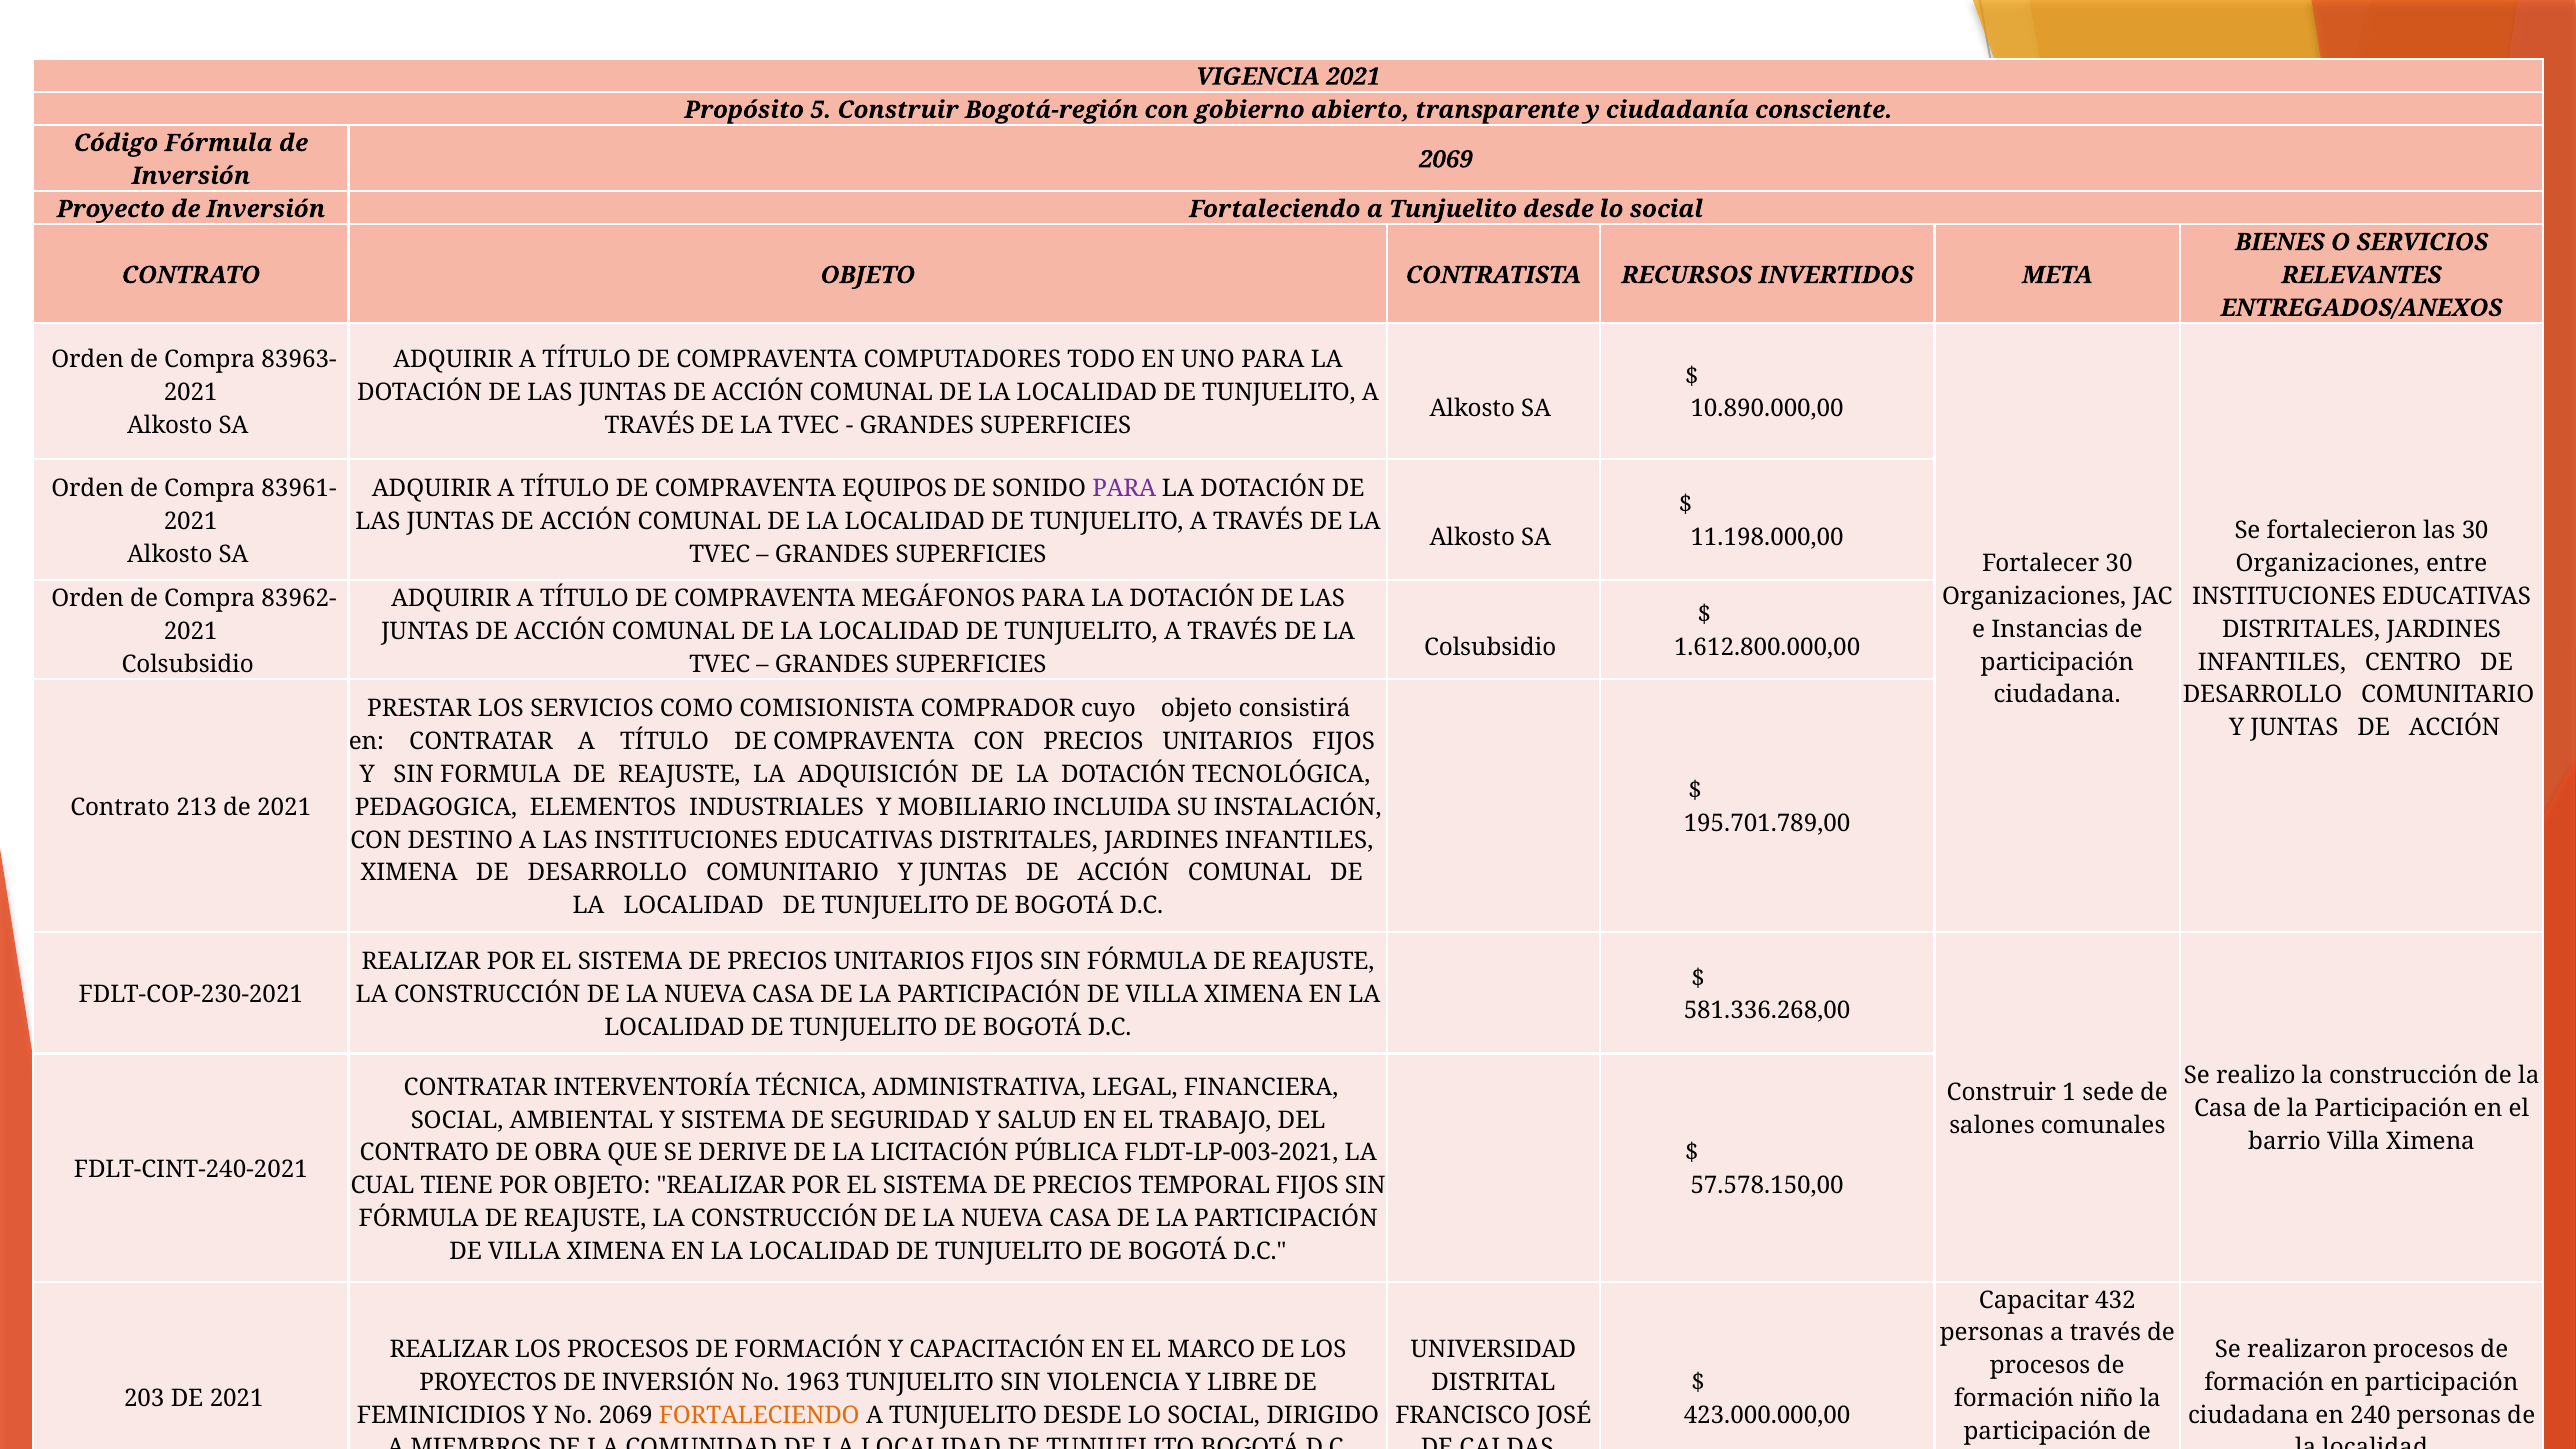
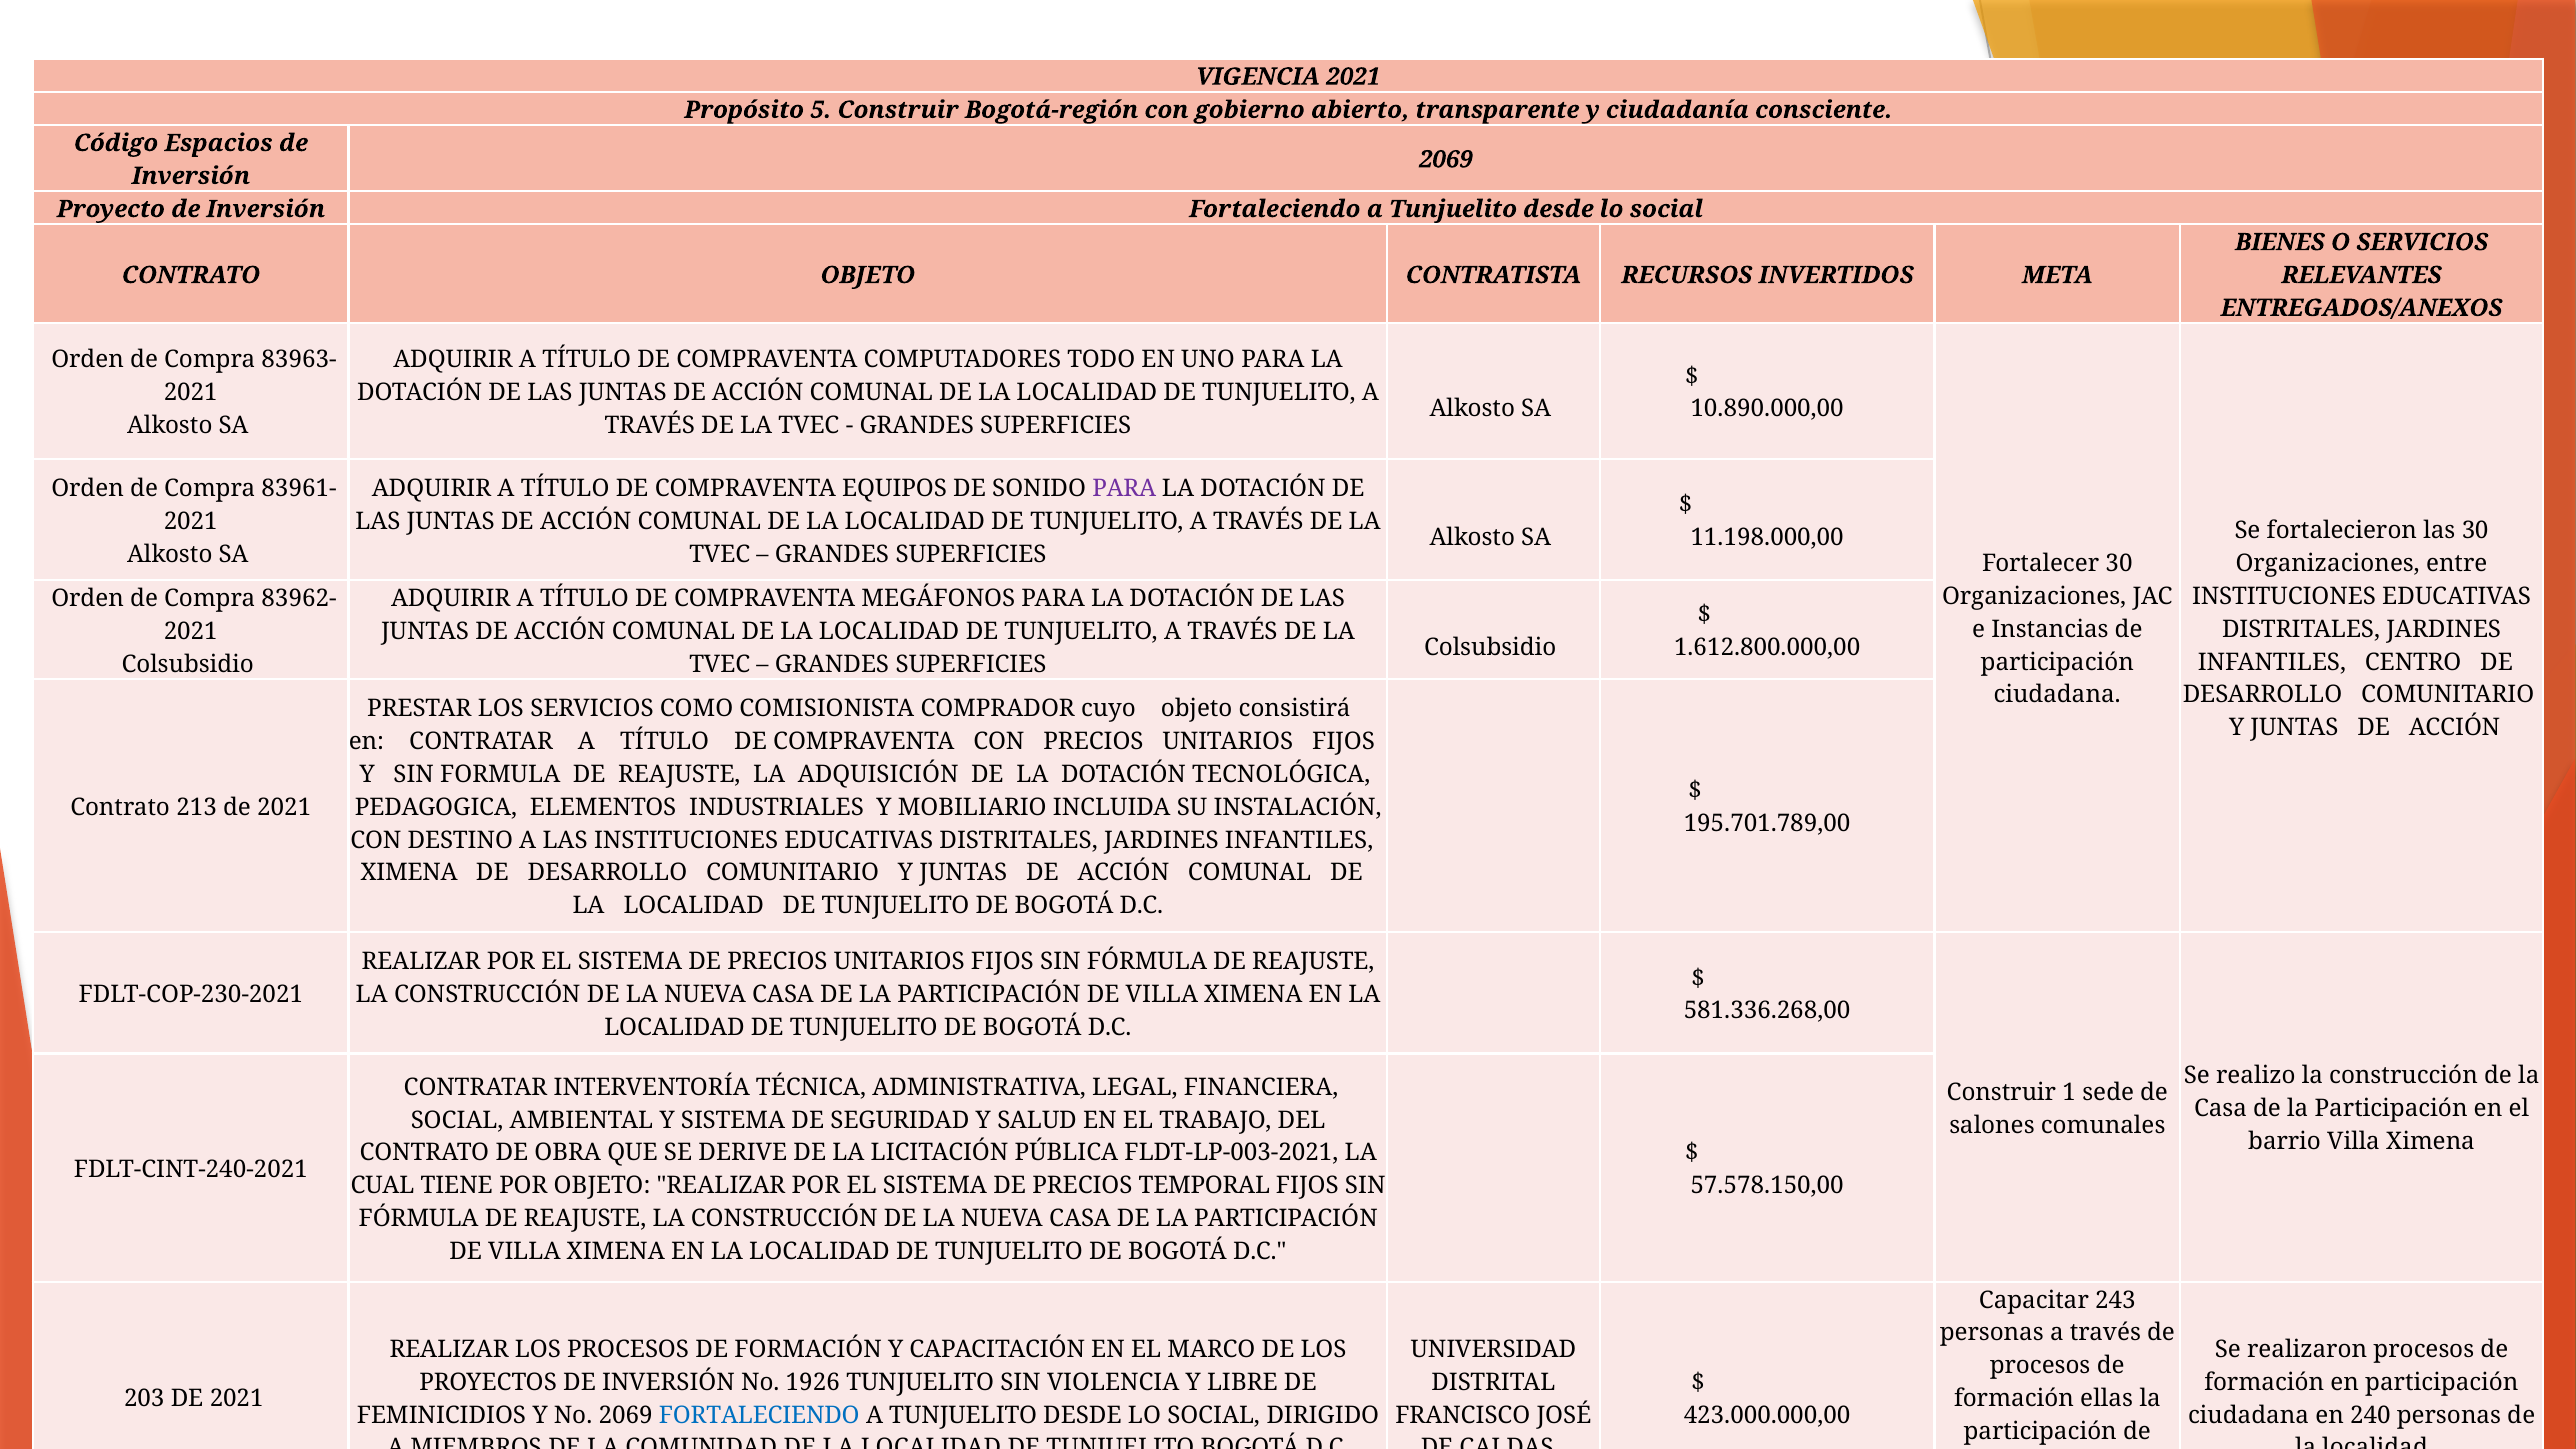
Código Fórmula: Fórmula -> Espacios (219, 143)
432: 432 -> 243 (2115, 1300)
1963: 1963 -> 1926 (813, 1382)
niño: niño -> ellas (2107, 1399)
FORTALECIENDO colour: orange -> blue (759, 1415)
